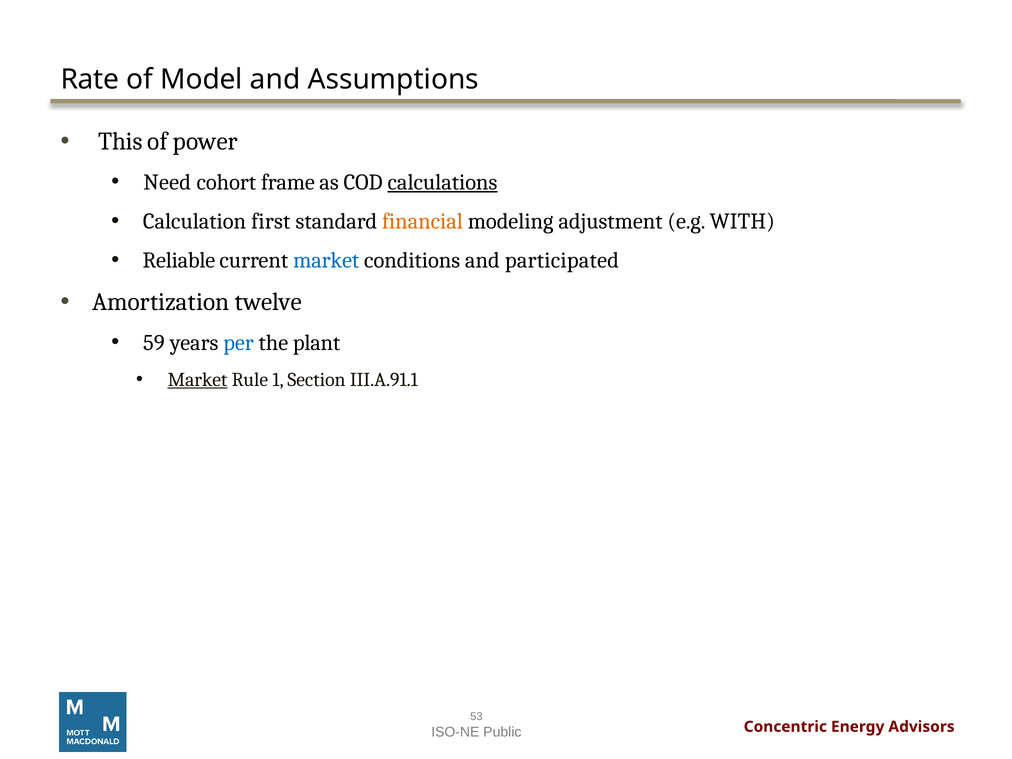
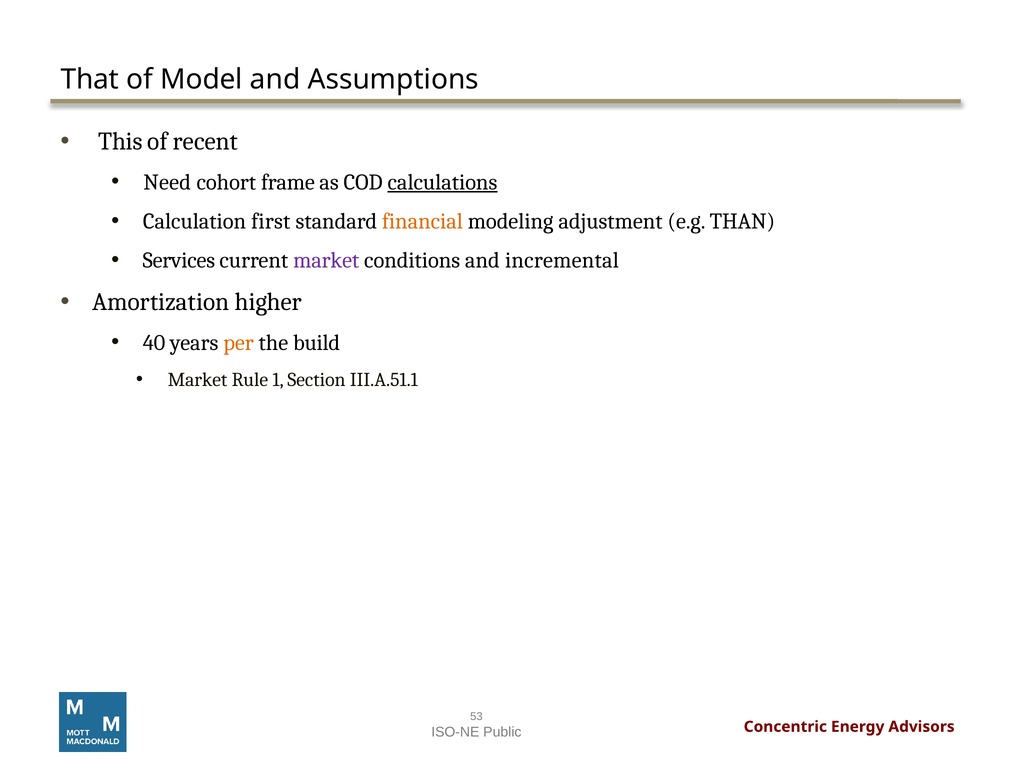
Rate: Rate -> That (90, 79)
power: power -> recent (205, 142)
WITH: WITH -> THAN (742, 221)
Reliable: Reliable -> Services (179, 261)
market colour: blue -> purple (326, 261)
participated: participated -> incremental (562, 261)
twelve: twelve -> higher (268, 302)
59: 59 -> 40 (154, 343)
per colour: blue -> orange (238, 343)
plant: plant -> build (317, 343)
Market underline: present -> none (198, 380)
III.A.91.1: III.A.91.1 -> III.A.51.1 (384, 380)
